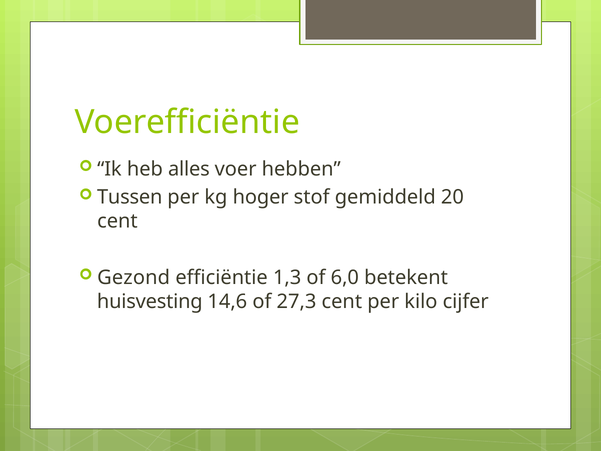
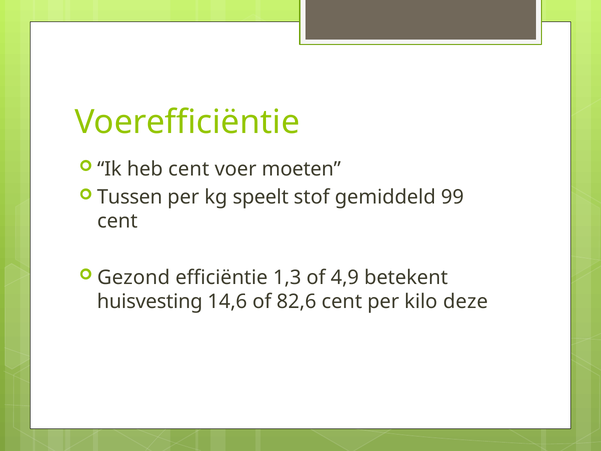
heb alles: alles -> cent (189, 169)
hebben: hebben -> moeten (301, 169)
hoger: hoger -> speelt (261, 197)
20: 20 -> 99 (452, 197)
6,0: 6,0 -> 4,9 (345, 277)
27,3: 27,3 -> 82,6 (296, 301)
cijfer: cijfer -> deze (466, 301)
